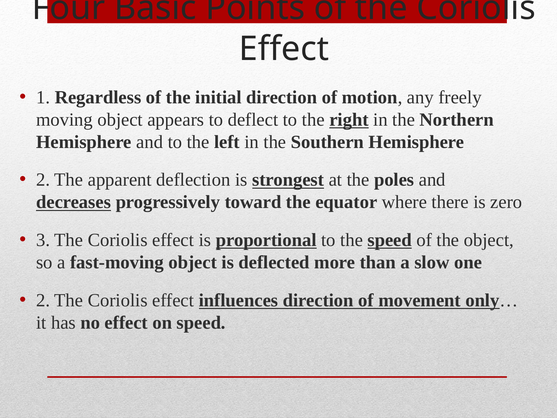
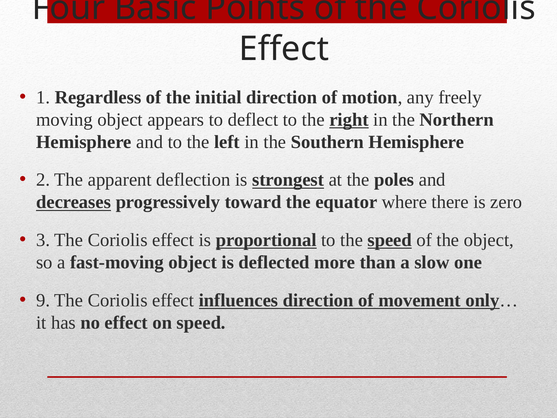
2: 2 -> 9 (43, 300)
